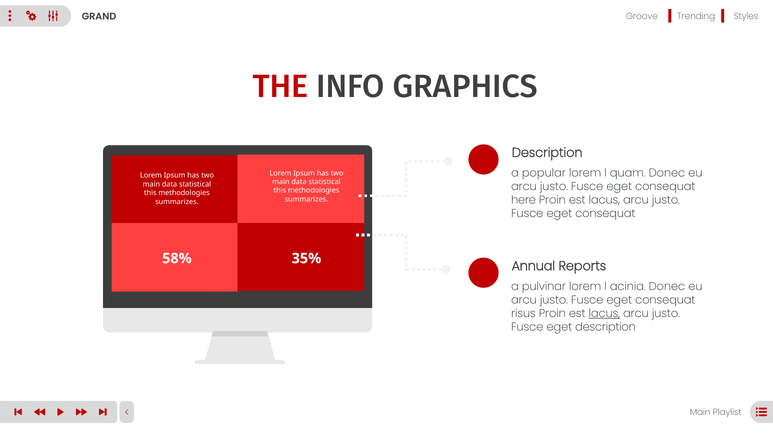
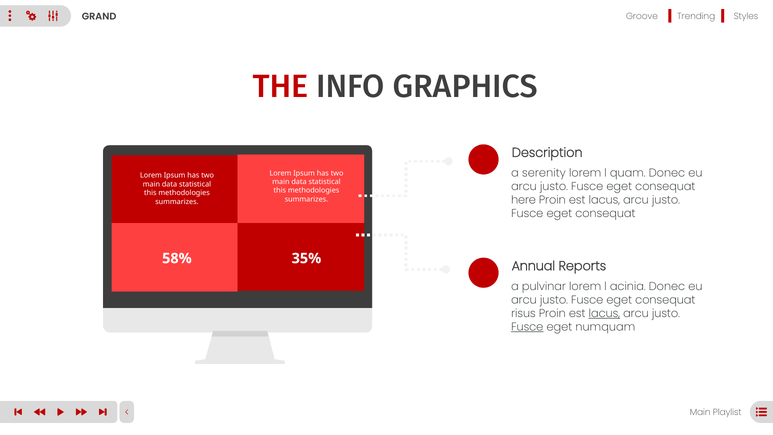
popular: popular -> serenity (544, 173)
Fusce underline: none -> present (527, 327)
eget description: description -> numquam (605, 327)
